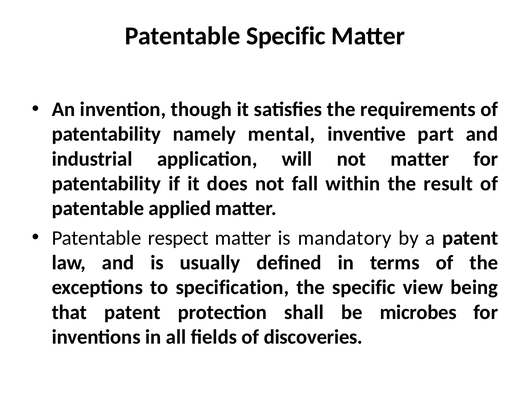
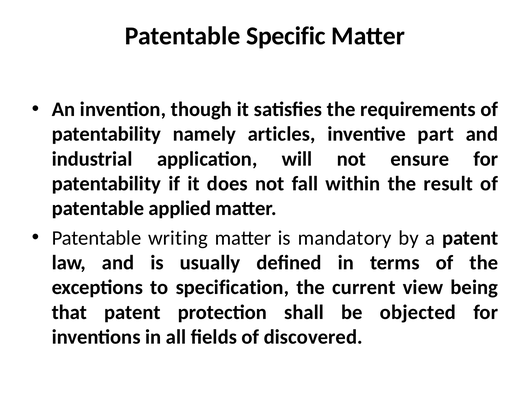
mental: mental -> articles (282, 134)
not matter: matter -> ensure (420, 159)
respect: respect -> writing (178, 238)
the specific: specific -> current (364, 287)
microbes: microbes -> objected (418, 312)
discoveries: discoveries -> discovered (313, 337)
